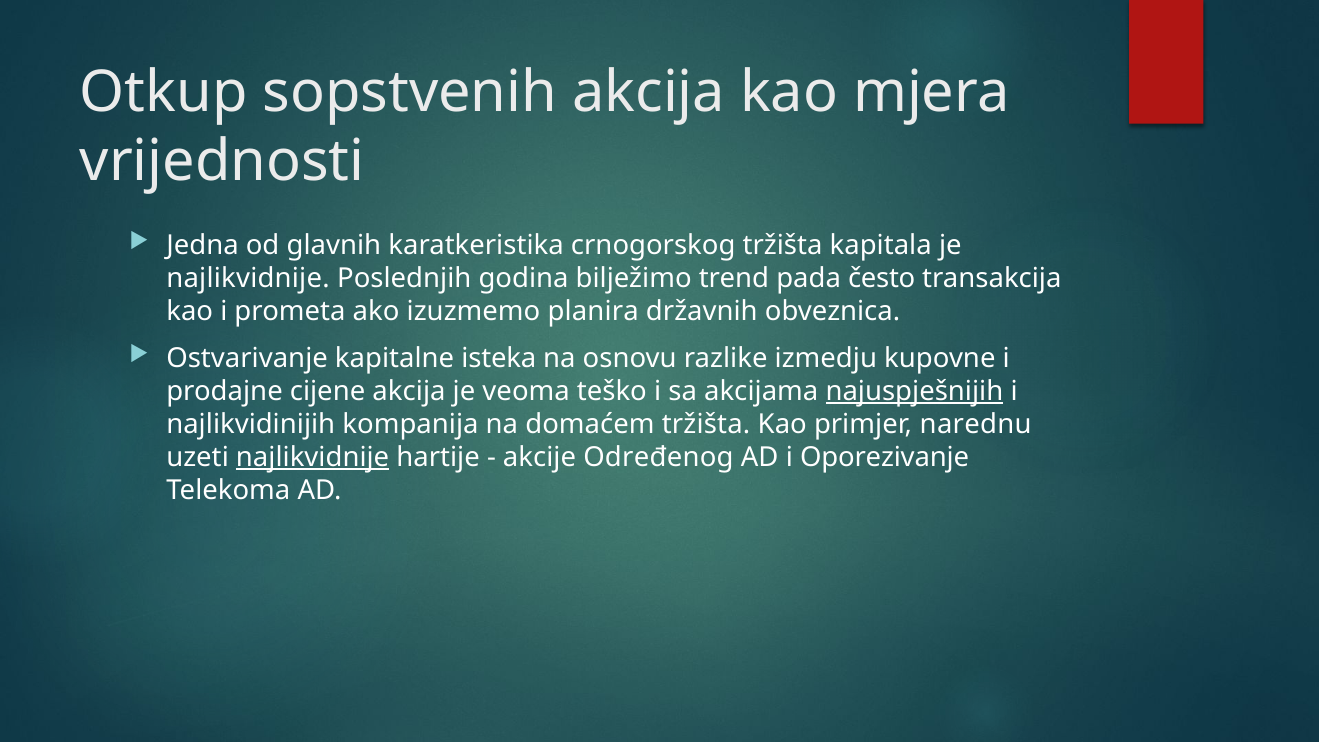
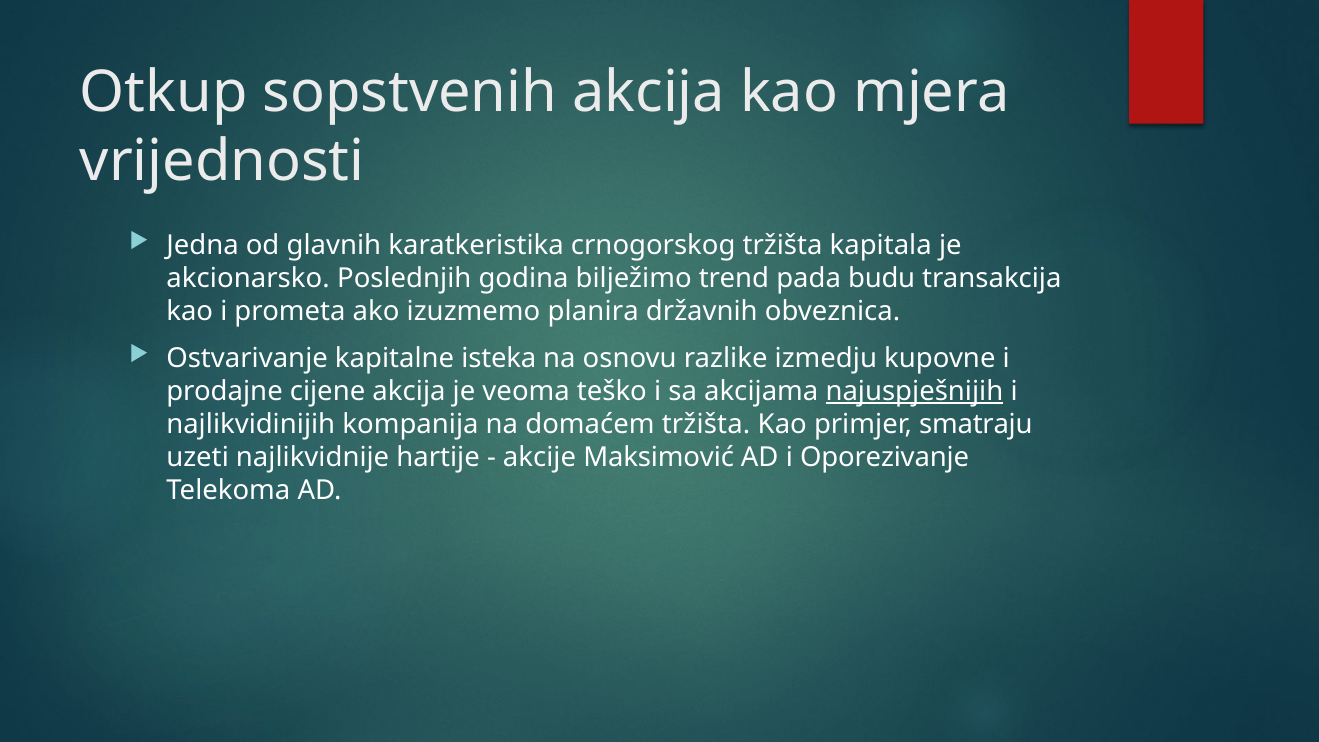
najlikvidnije: najlikvidnije -> akcionarsko (248, 278)
često: često -> budu (882, 278)
narednu: narednu -> smatraju (976, 424)
najlikvidnije underline: present -> none (313, 457)
Određenog: Određenog -> Maksimović (659, 457)
